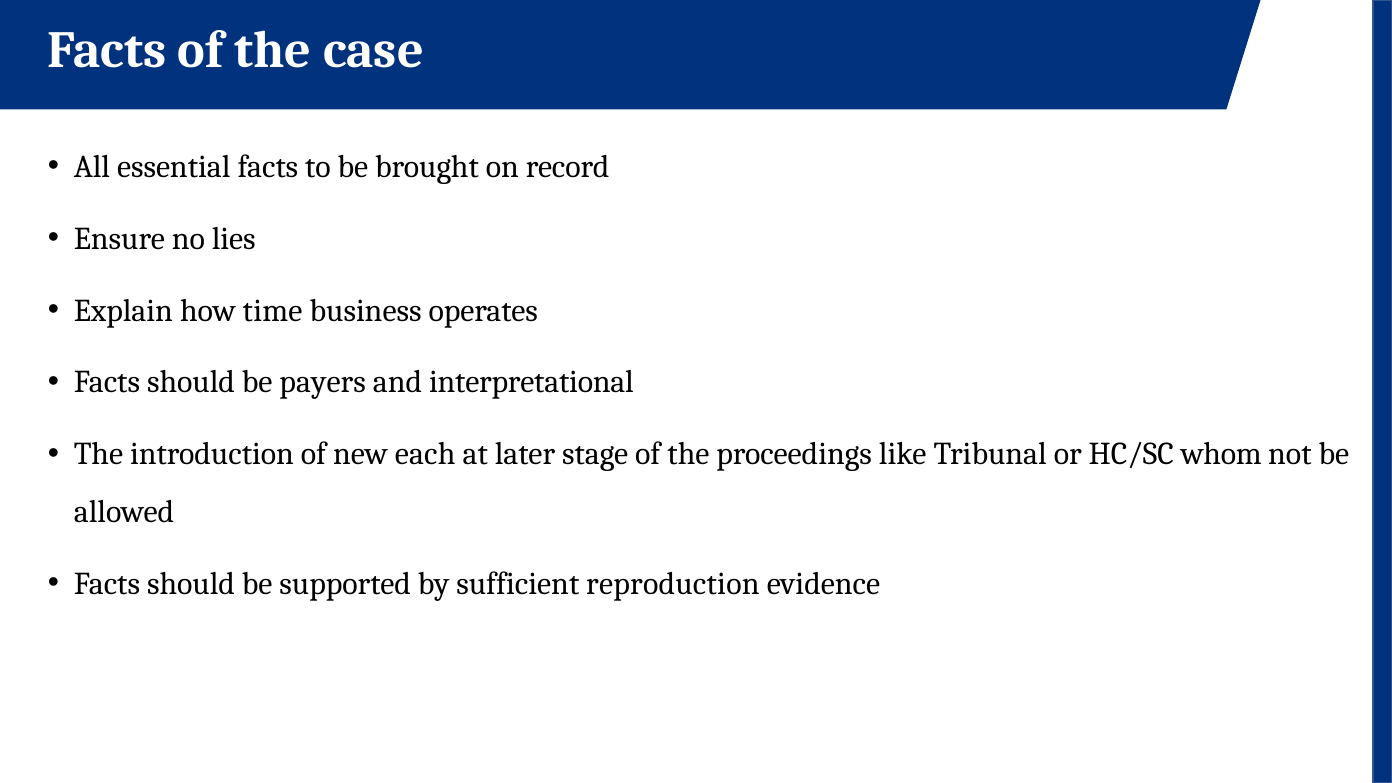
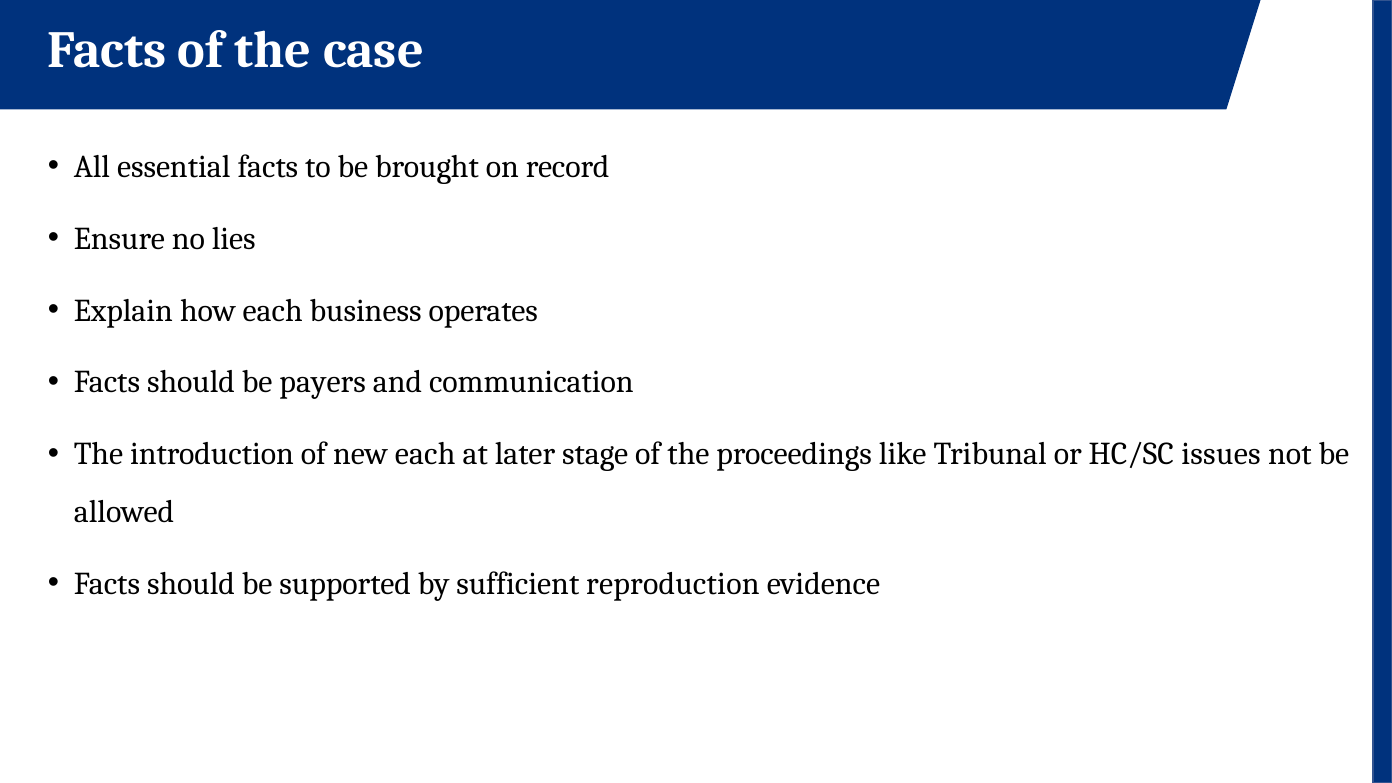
how time: time -> each (273, 311)
interpretational: interpretational -> communication (531, 382)
whom: whom -> issues (1221, 454)
